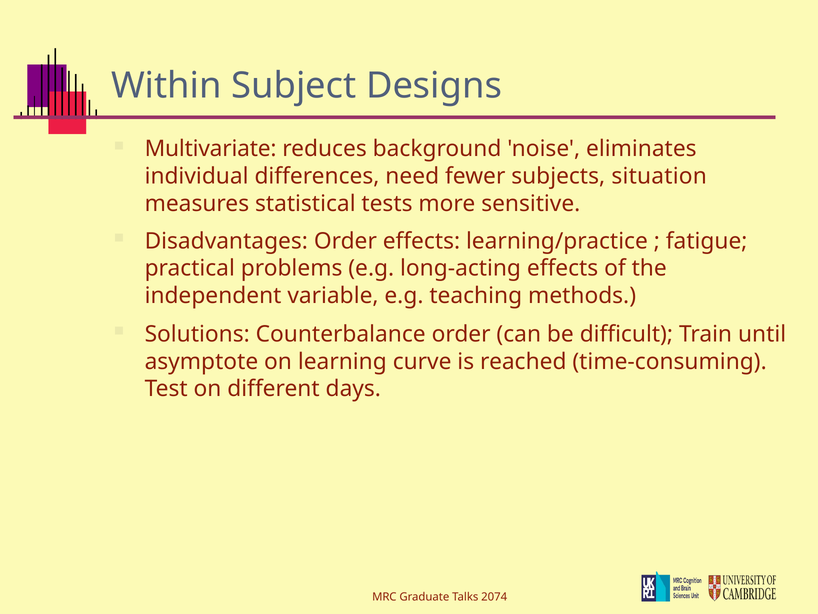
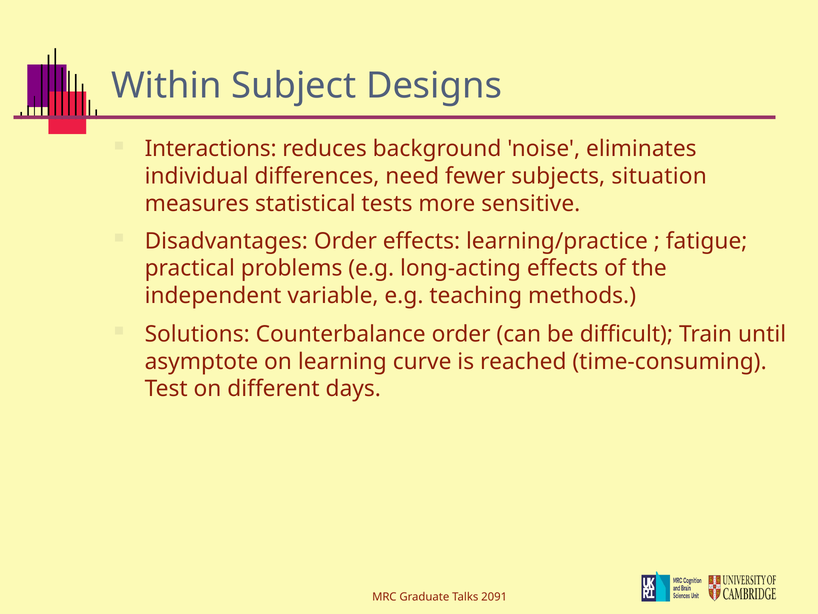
Multivariate: Multivariate -> Interactions (211, 149)
2074: 2074 -> 2091 (494, 597)
